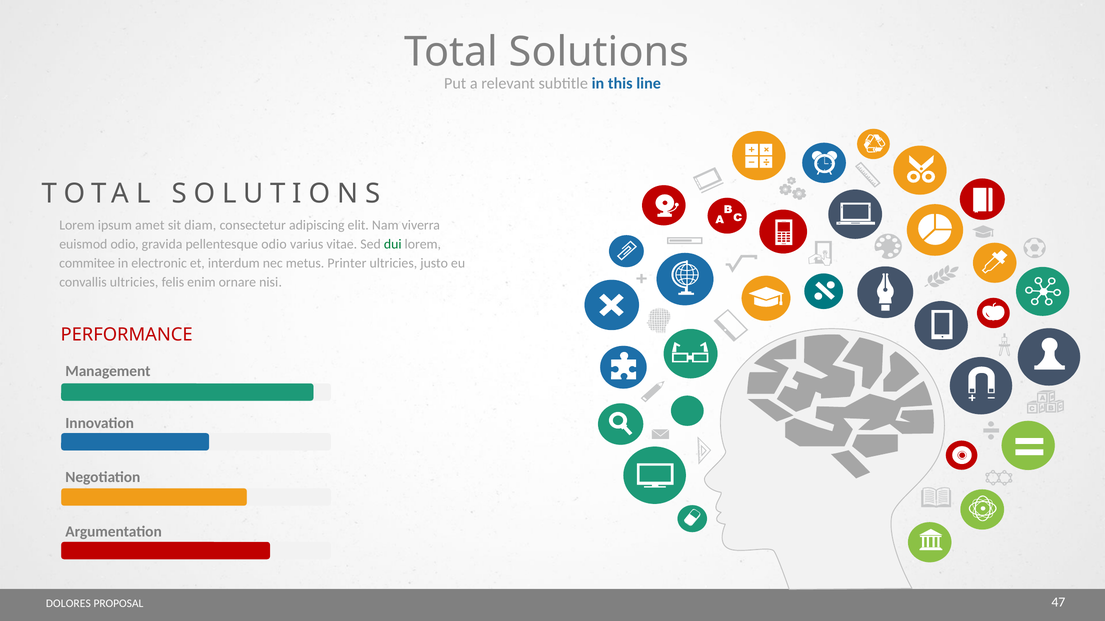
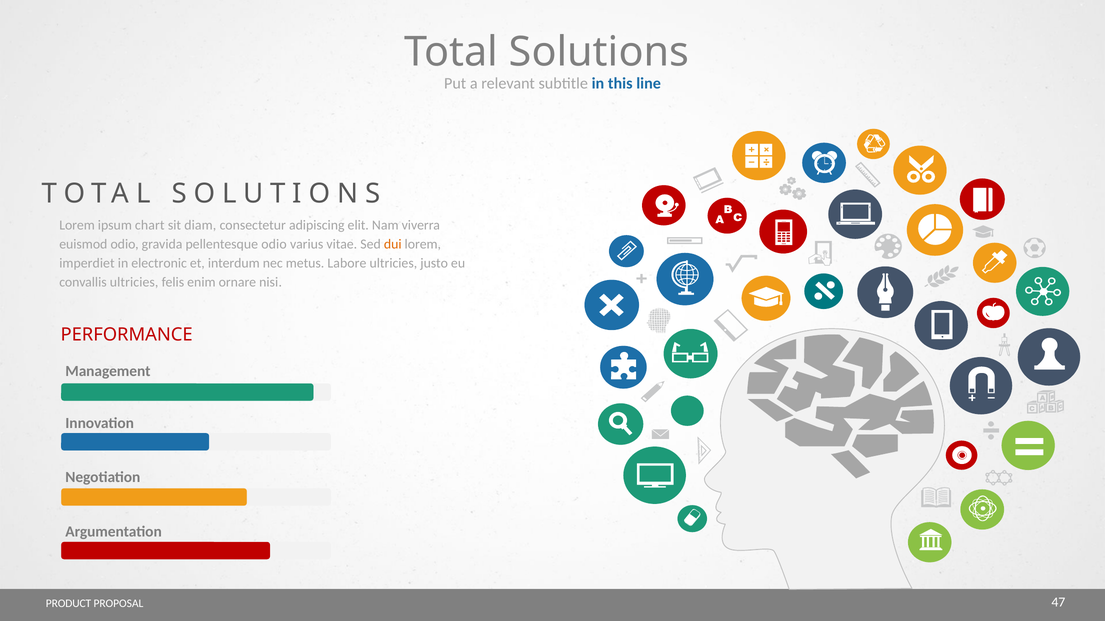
amet: amet -> chart (150, 226)
dui colour: green -> orange (393, 245)
commitee: commitee -> imperdiet (87, 264)
Printer: Printer -> Labore (347, 264)
DOLORES: DOLORES -> PRODUCT (68, 604)
